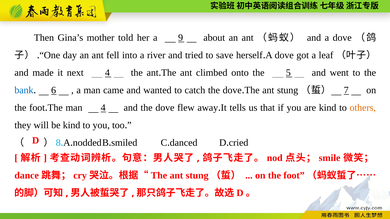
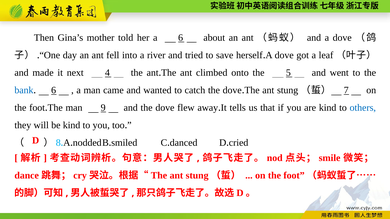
a 9: 9 -> 6 (181, 38)
man 4: 4 -> 9 (103, 108)
others colour: orange -> blue (363, 108)
